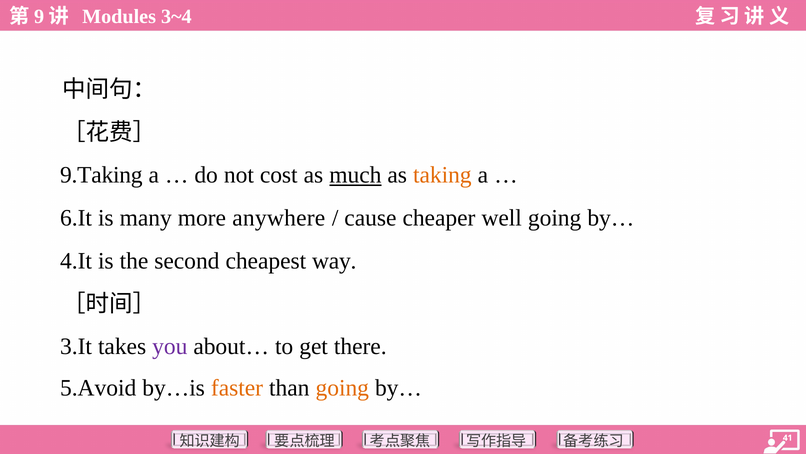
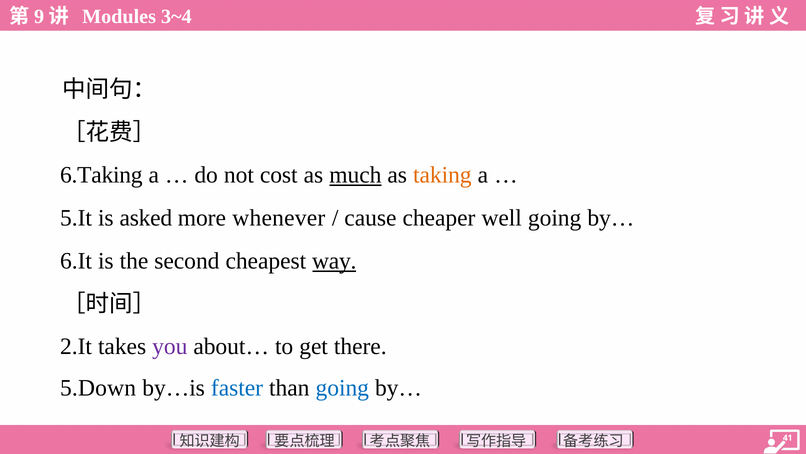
9.Taking: 9.Taking -> 6.Taking (101, 175)
6.It: 6.It -> 5.It (76, 218)
many: many -> asked (146, 218)
anywhere: anywhere -> whenever (279, 218)
4.It: 4.It -> 6.It (76, 261)
way underline: none -> present (334, 261)
3.It: 3.It -> 2.It (76, 346)
5.Avoid: 5.Avoid -> 5.Down (98, 387)
faster colour: orange -> blue (237, 387)
going colour: orange -> blue (342, 387)
